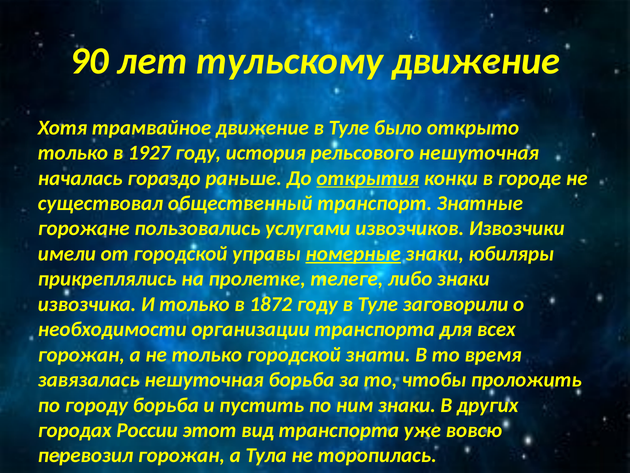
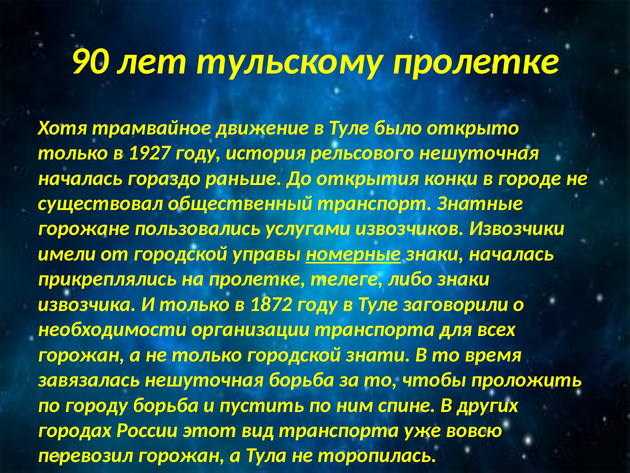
тульскому движение: движение -> пролетке (476, 61)
открытия underline: present -> none (368, 178)
знаки юбиляры: юбиляры -> началась (511, 253)
ним знаки: знаки -> спине (407, 405)
